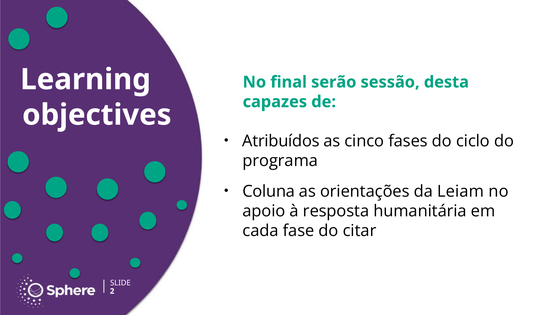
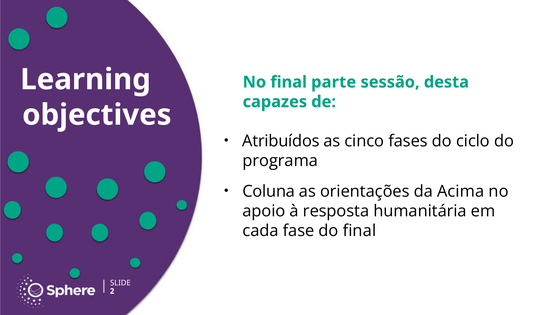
serão: serão -> parte (334, 82)
Leiam: Leiam -> Acima (461, 191)
do citar: citar -> final (359, 230)
